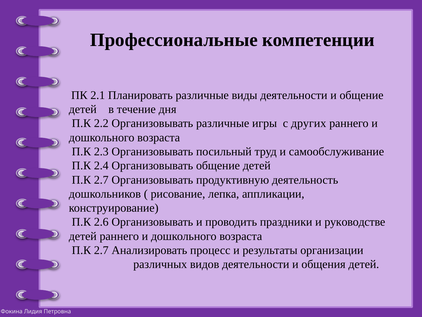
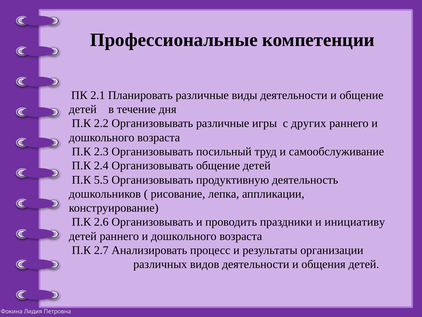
2.7: 2.7 -> 5.5 (101, 180)
руководстве: руководстве -> инициативу (355, 222)
